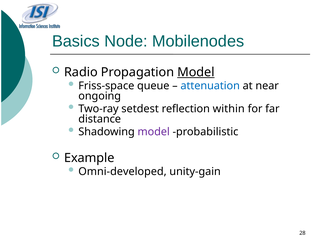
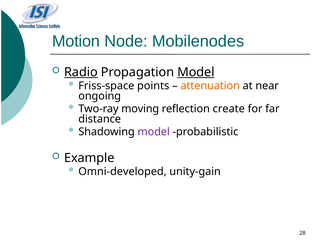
Basics: Basics -> Motion (76, 41)
Radio underline: none -> present (81, 72)
queue: queue -> points (153, 86)
attenuation colour: blue -> orange (210, 86)
setdest: setdest -> moving (140, 109)
within: within -> create (229, 109)
